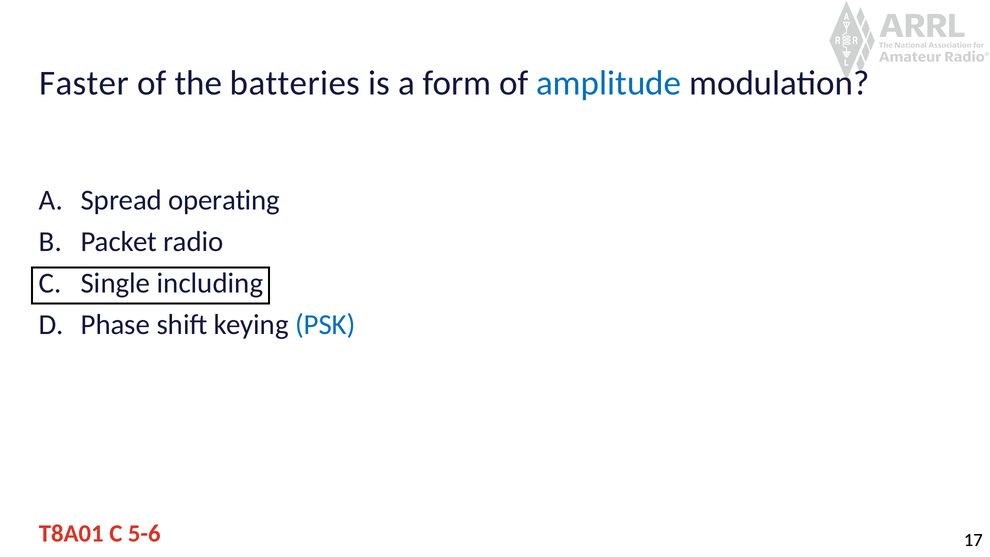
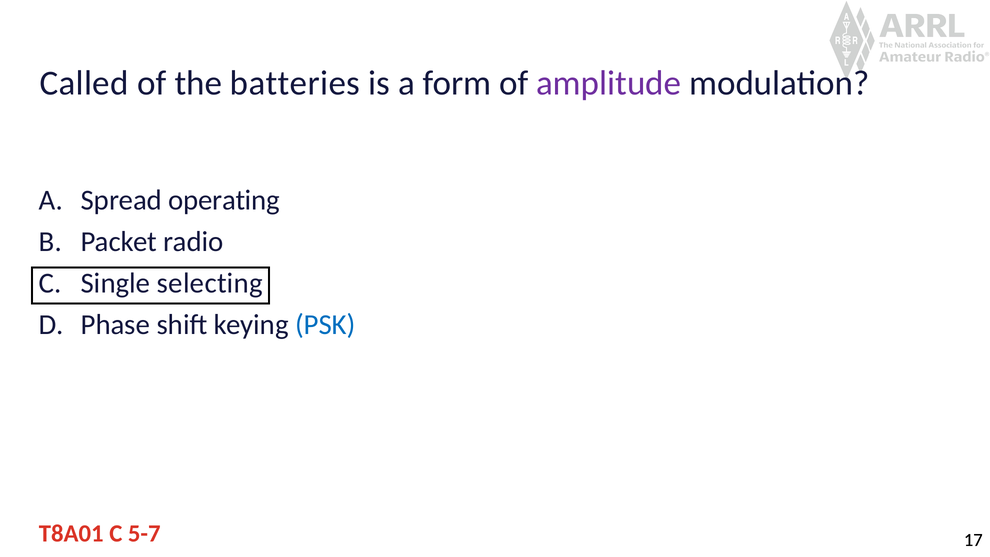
Faster: Faster -> Called (84, 83)
amplitude colour: blue -> purple (609, 83)
including: including -> selecting (210, 283)
5-6: 5-6 -> 5-7 (144, 533)
